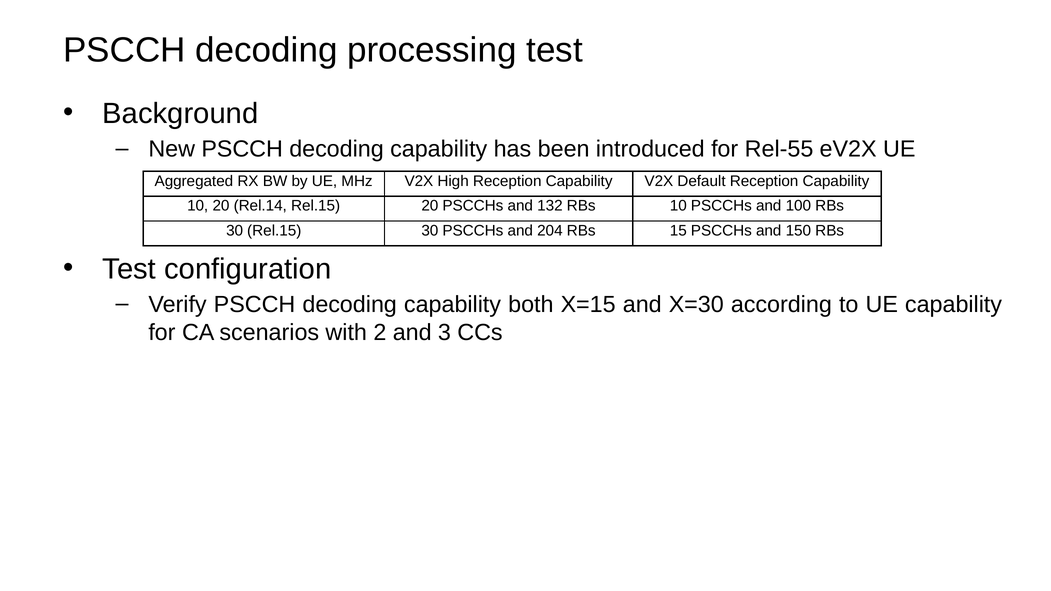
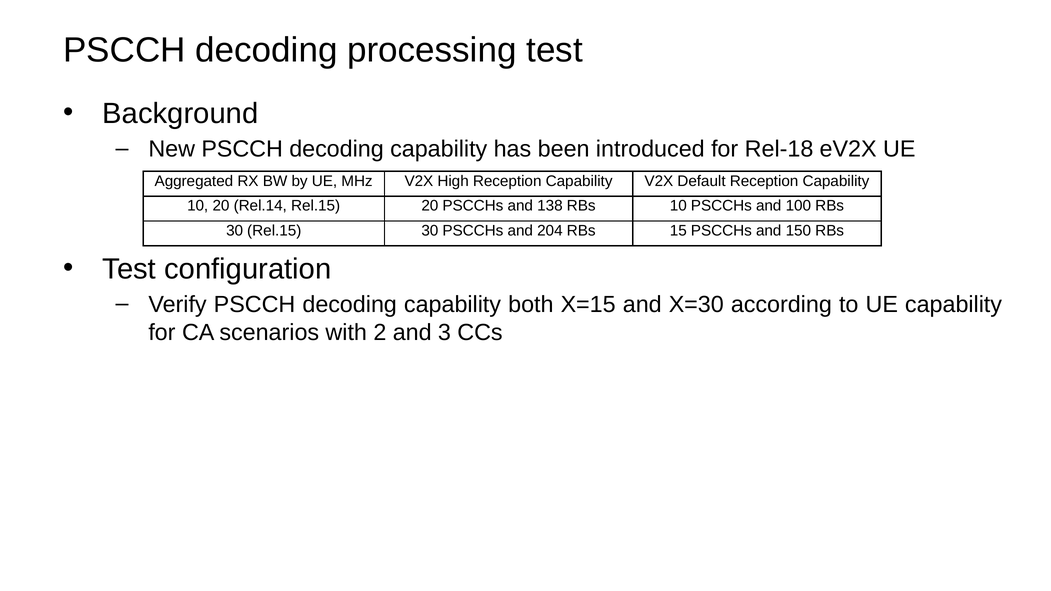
Rel-55: Rel-55 -> Rel-18 (779, 149)
132: 132 -> 138 (550, 206)
